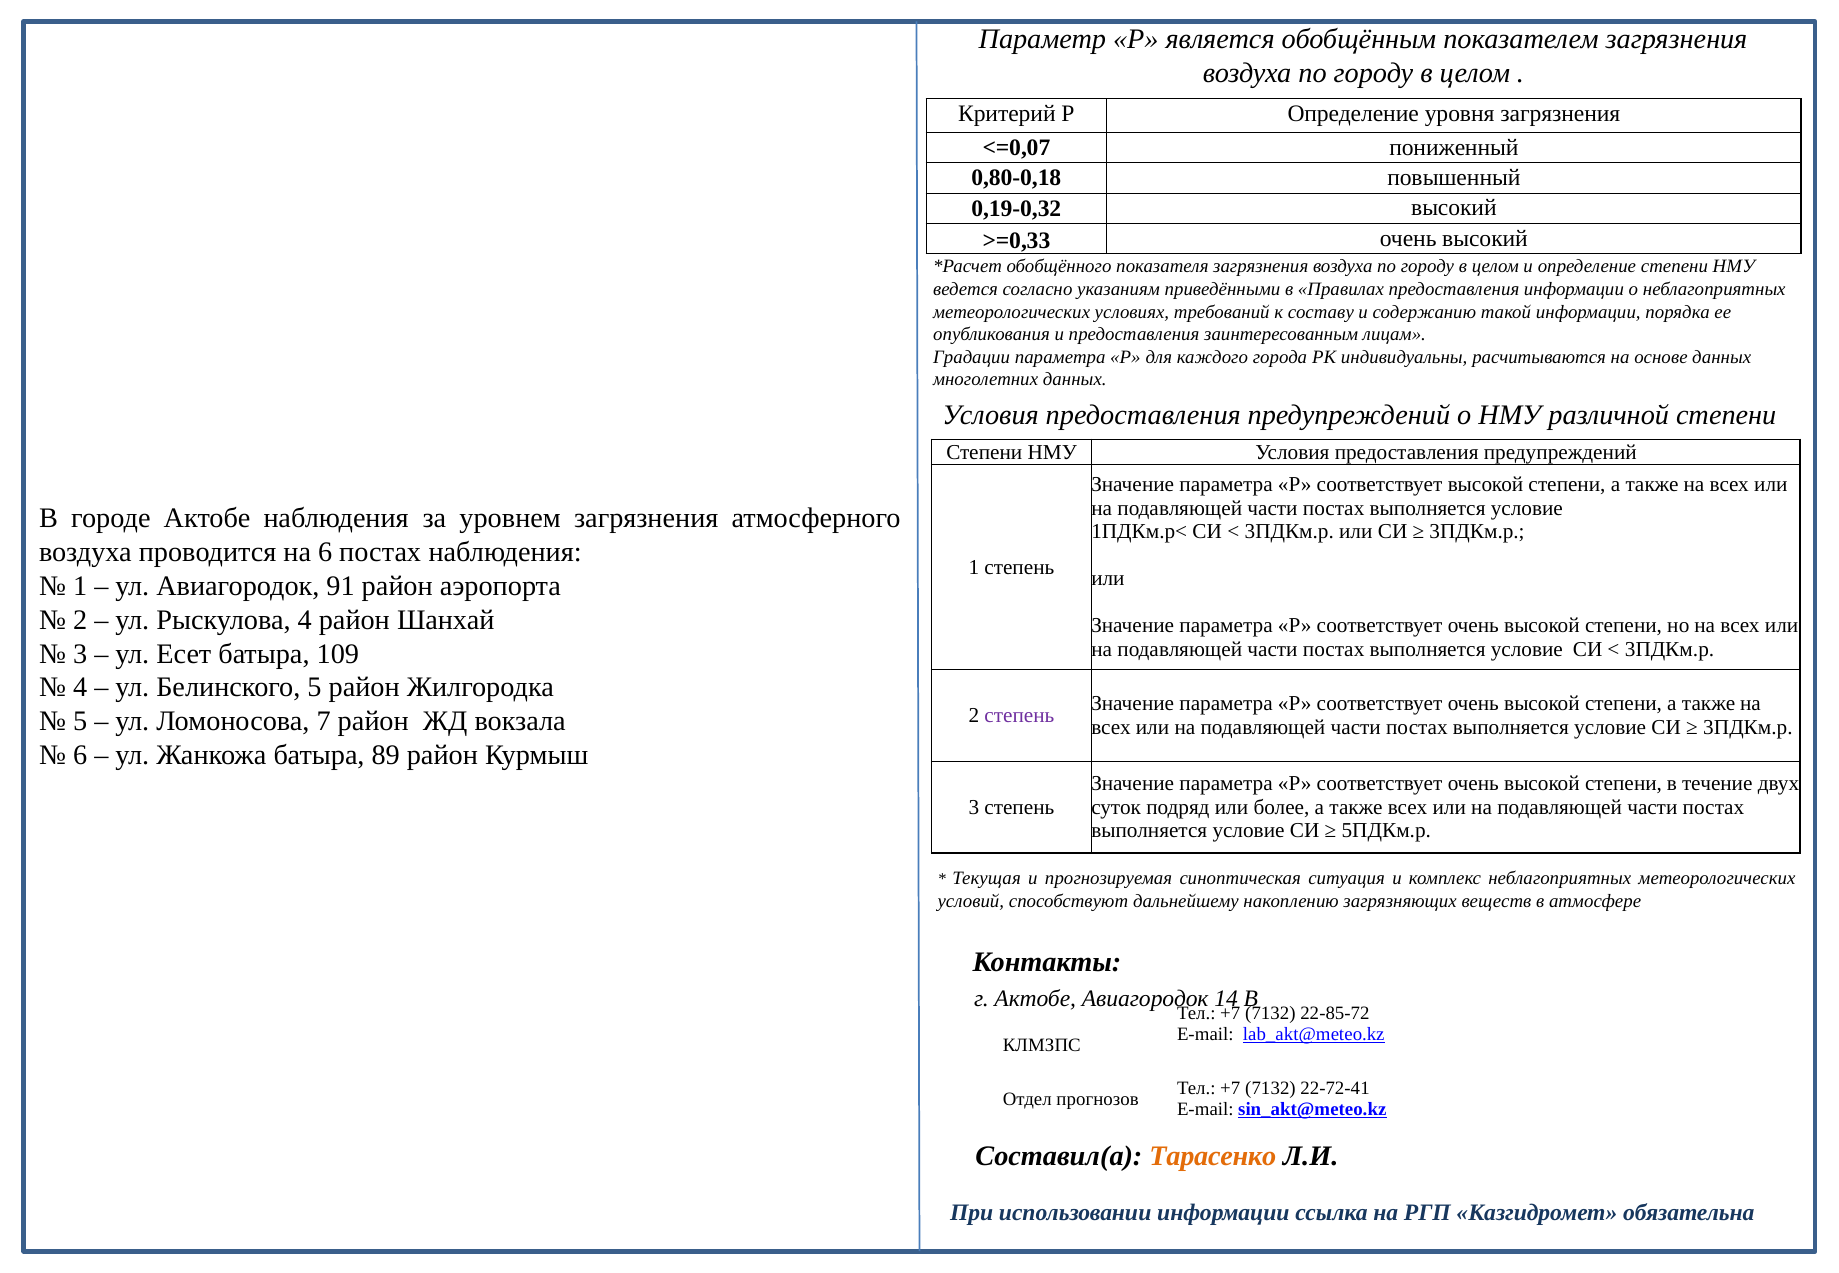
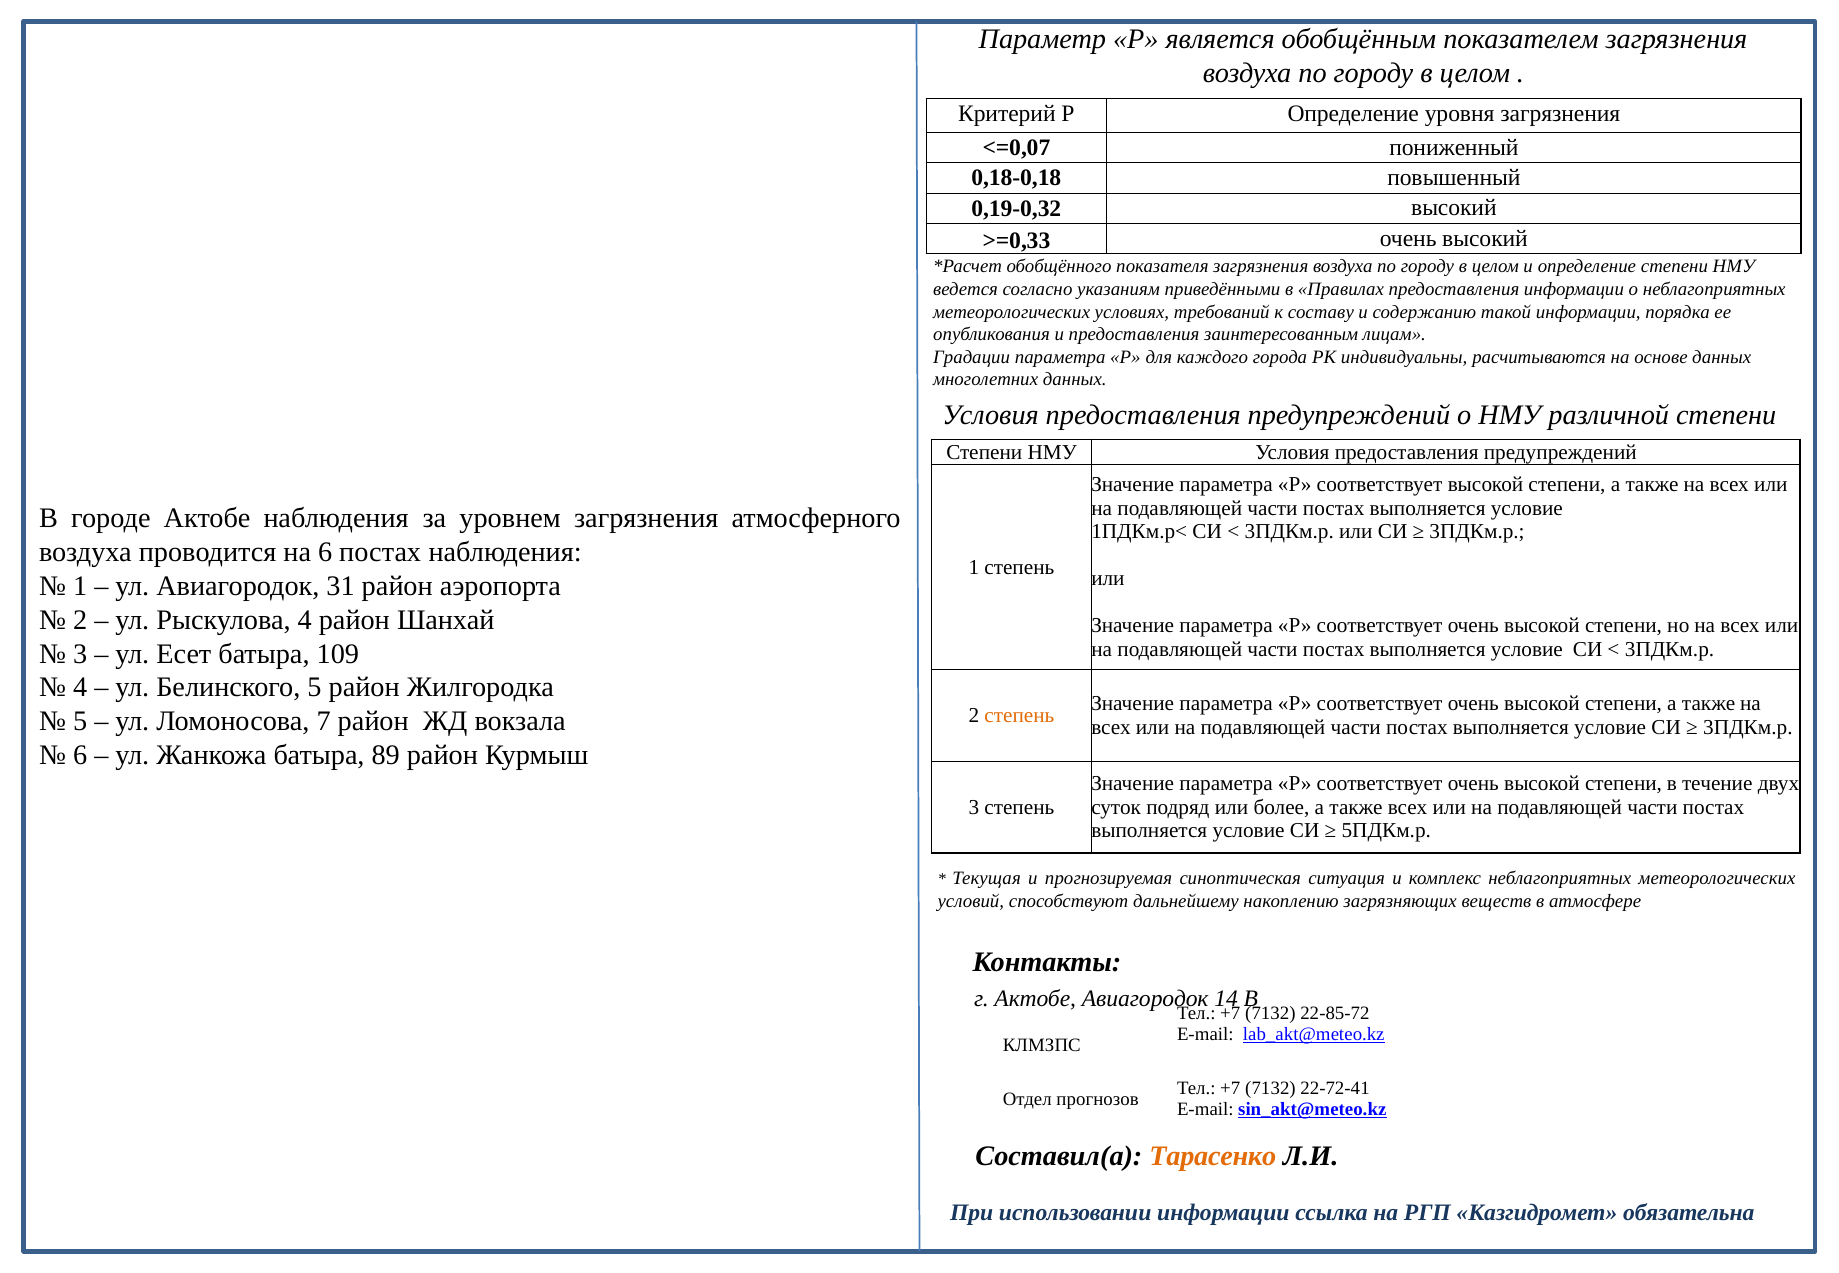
0,80-0,18: 0,80-0,18 -> 0,18-0,18 (1016, 178)
91: 91 -> 31 (341, 586)
степень colour: purple -> orange (1019, 715)
